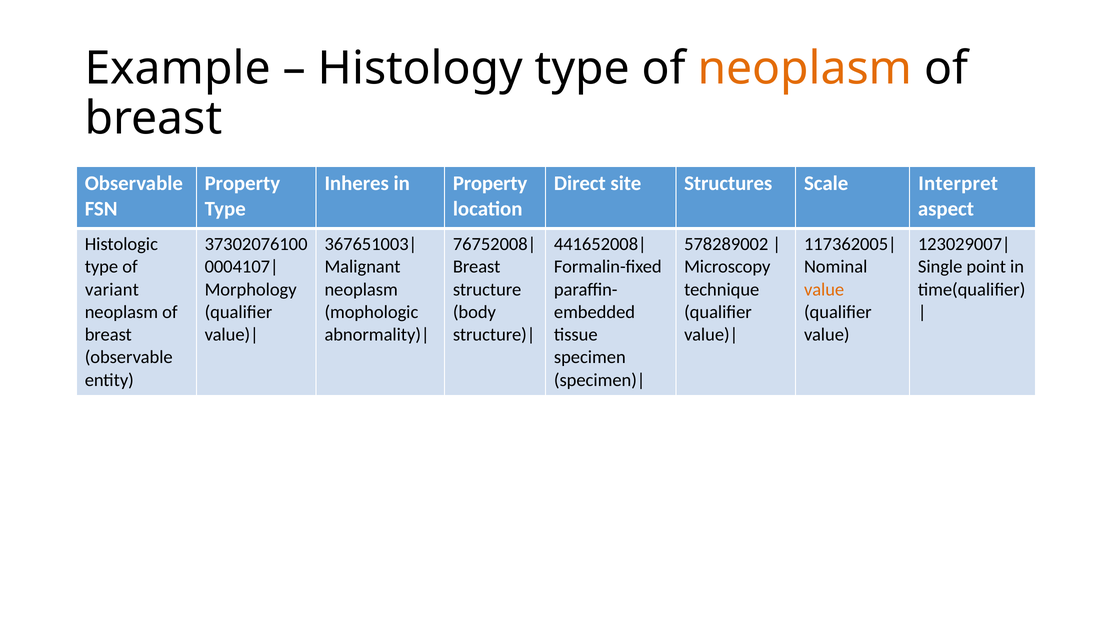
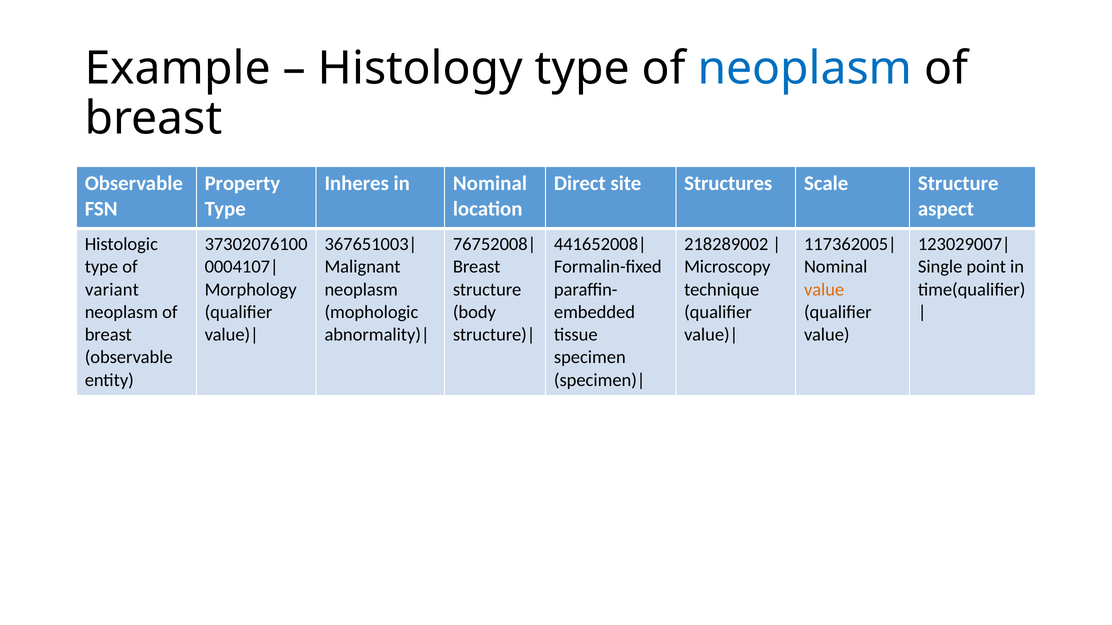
neoplasm colour: orange -> blue (805, 68)
in Property: Property -> Nominal (490, 184)
Scale Interpret: Interpret -> Structure (958, 184)
578289002: 578289002 -> 218289002 (726, 244)
